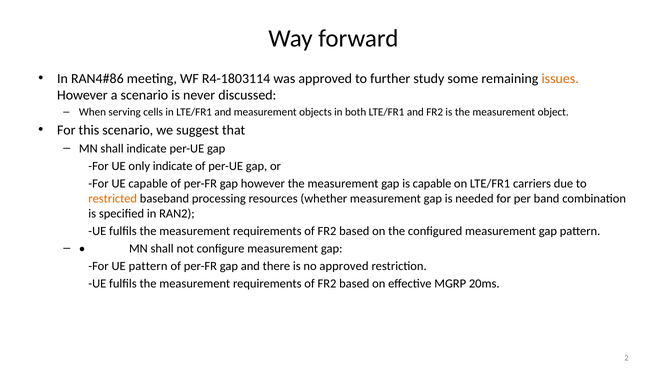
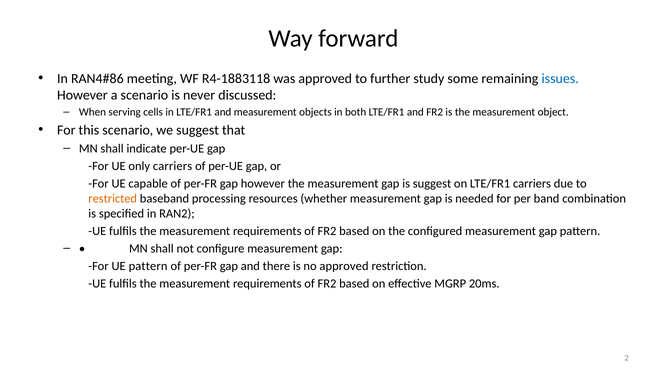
R4-1803114: R4-1803114 -> R4-1883118 (236, 79)
issues colour: orange -> blue (560, 79)
only indicate: indicate -> carriers (173, 166)
is capable: capable -> suggest (432, 183)
